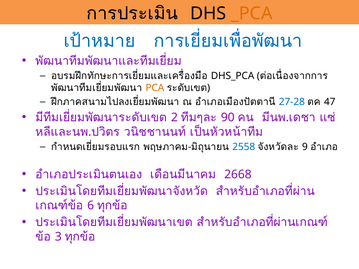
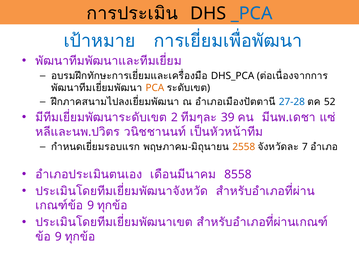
_PCA colour: orange -> blue (252, 13)
47: 47 -> 52 (330, 102)
90: 90 -> 39 (228, 118)
2558 colour: blue -> orange (244, 147)
9: 9 -> 7 (305, 147)
2668: 2668 -> 8558 (238, 175)
6: 6 -> 9 (91, 206)
3: 3 -> 9 (58, 237)
